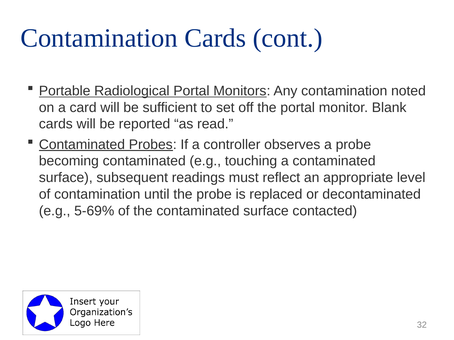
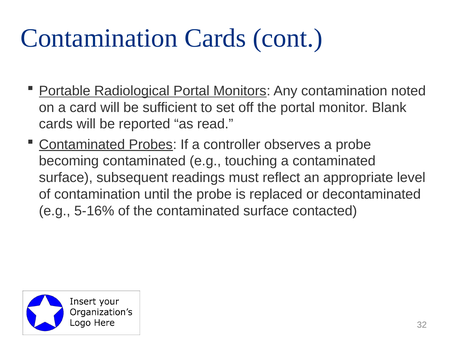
5-69%: 5-69% -> 5-16% (94, 211)
